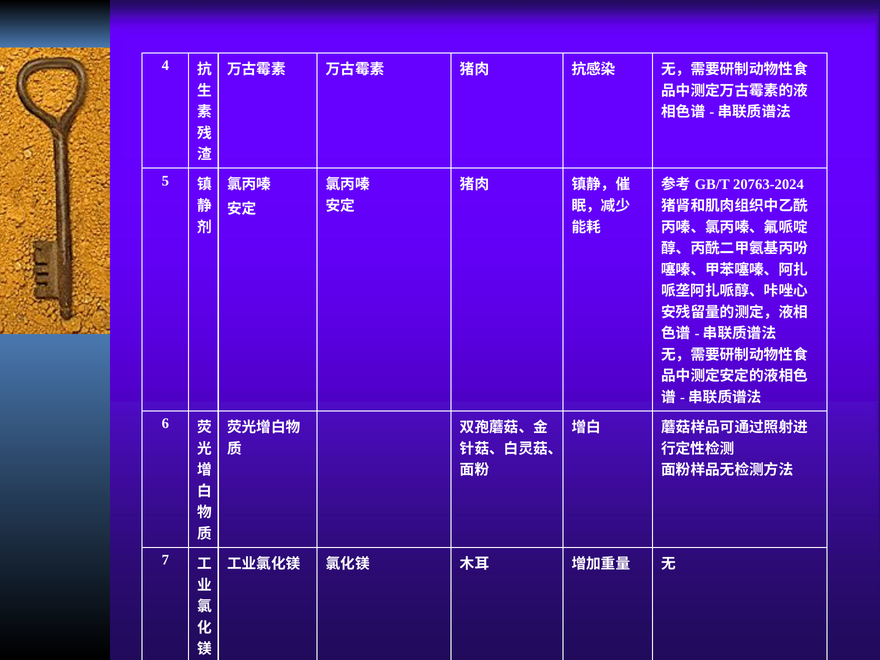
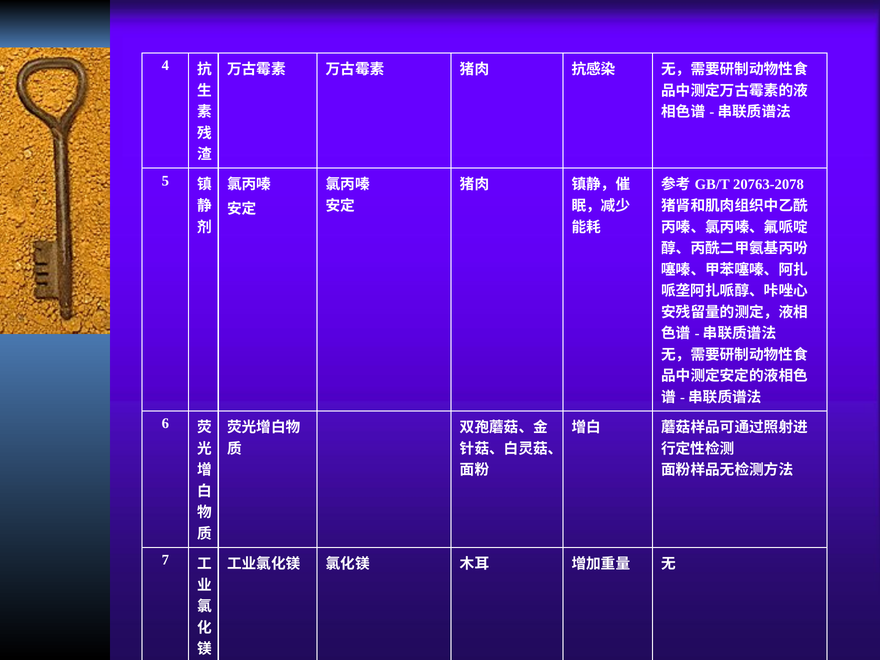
20763-2024: 20763-2024 -> 20763-2078 (768, 185)
